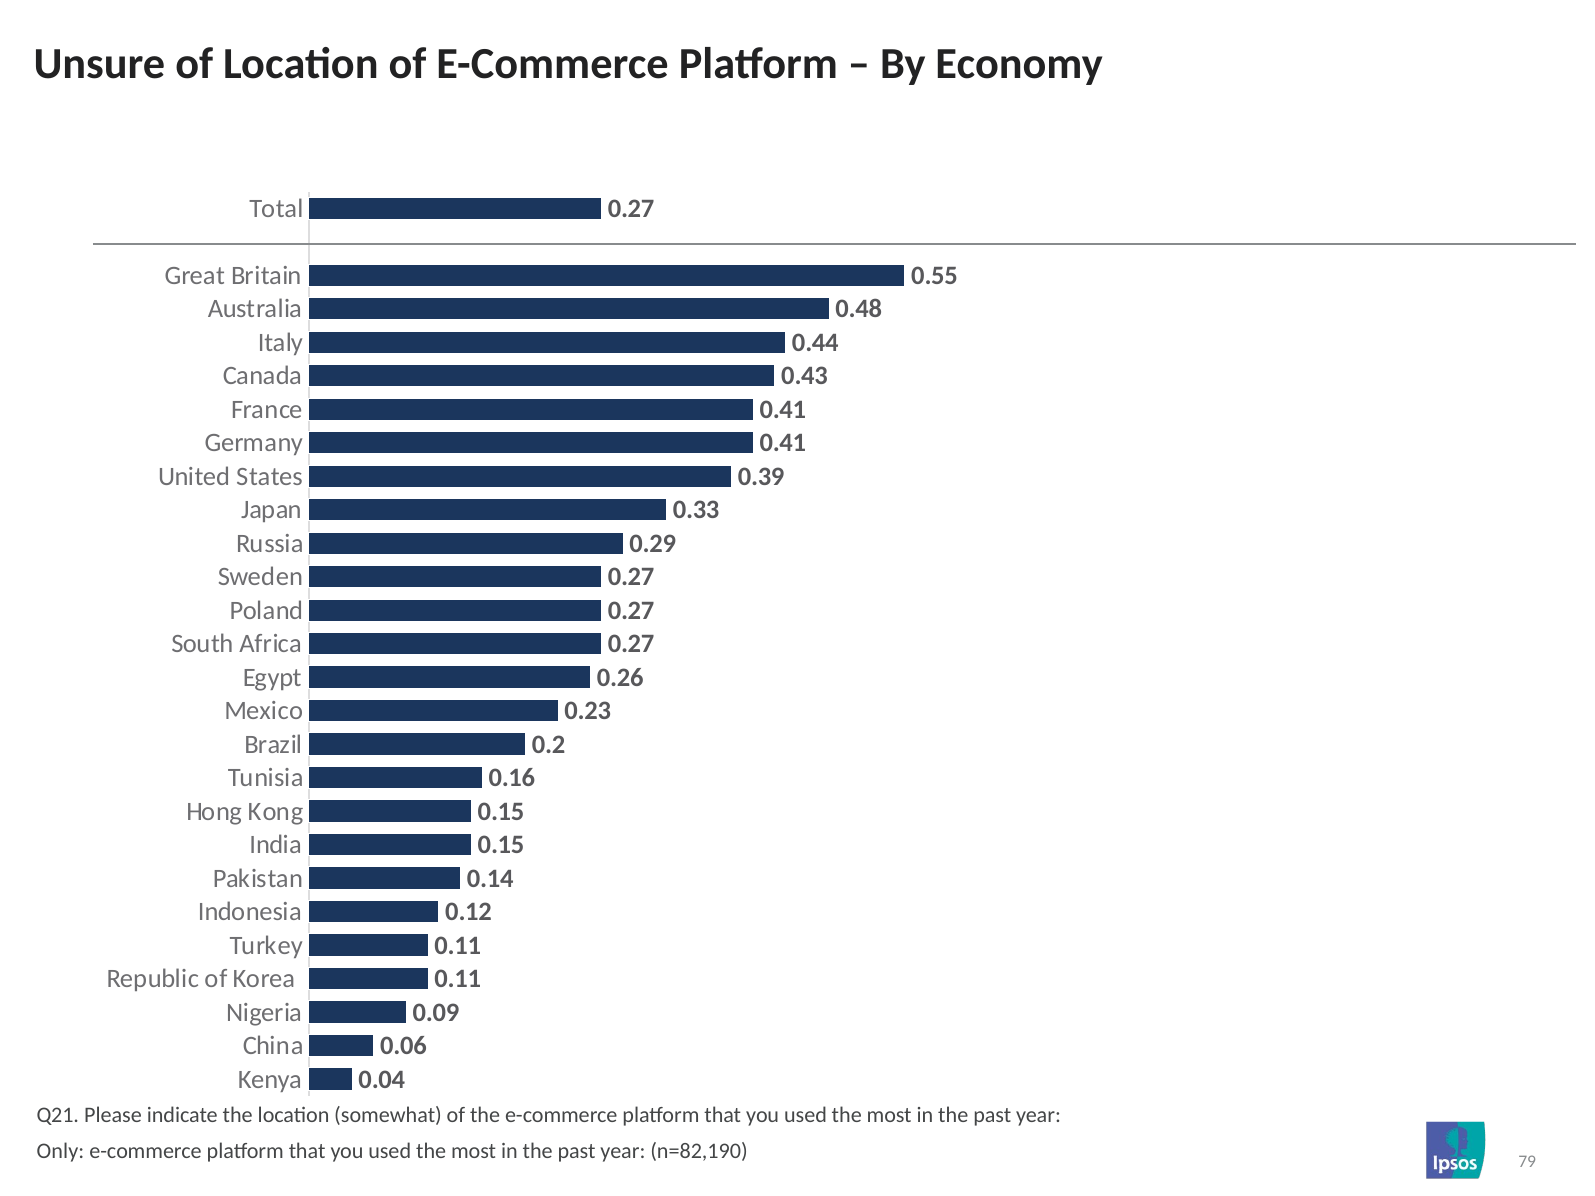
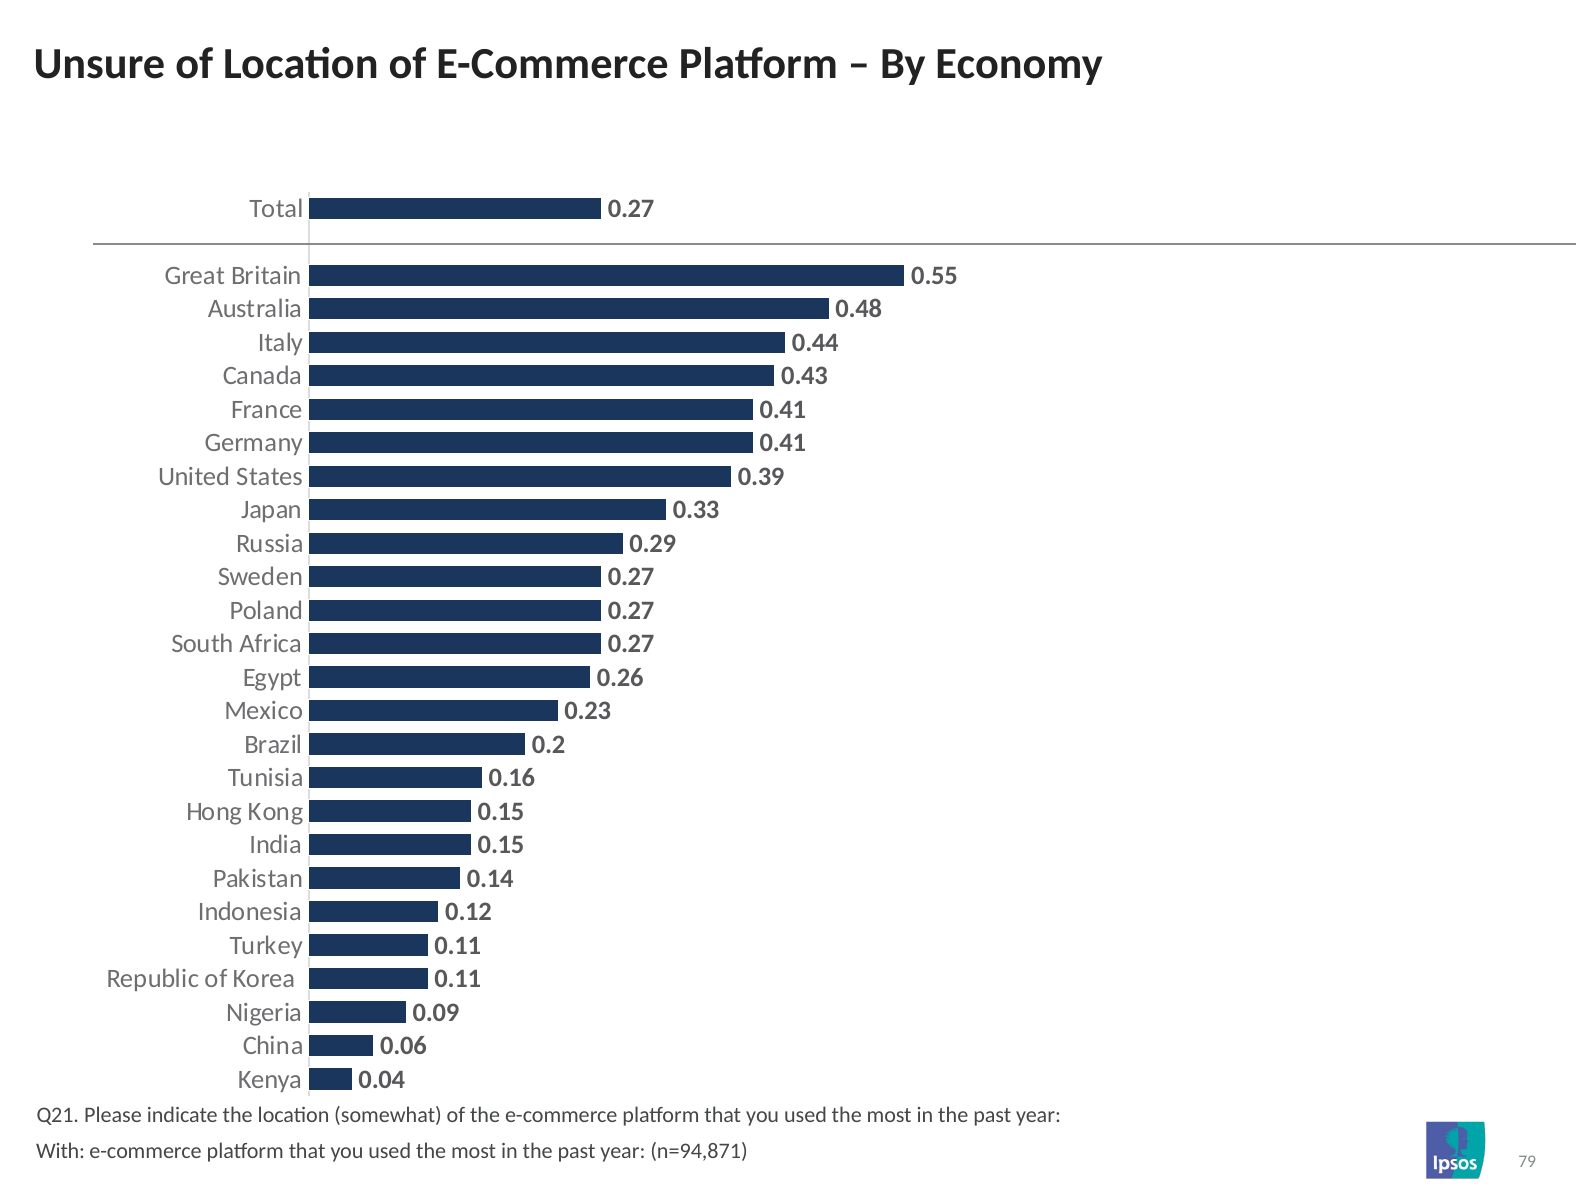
Only: Only -> With (61, 1151)
n=82,190: n=82,190 -> n=94,871 (699, 1151)
